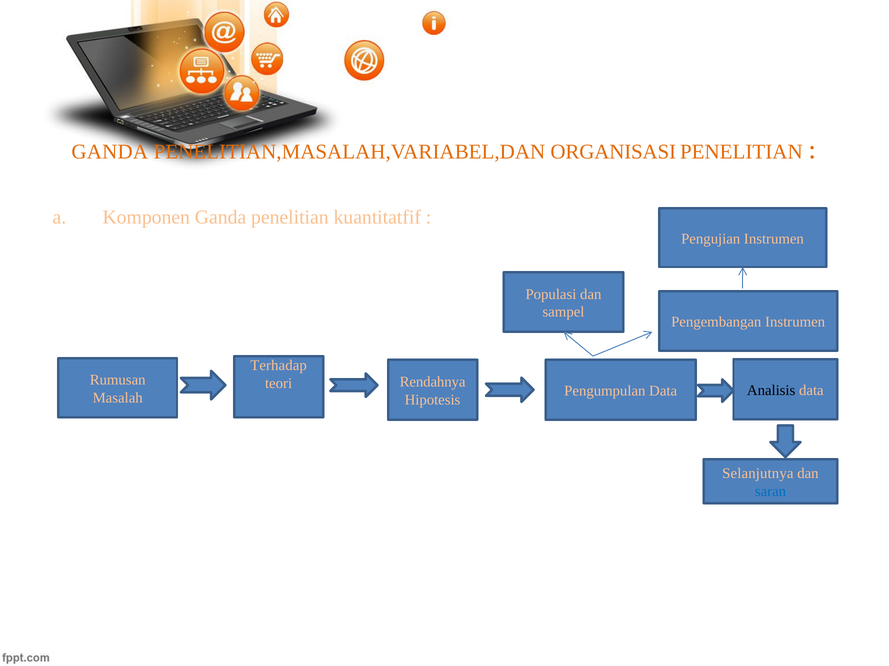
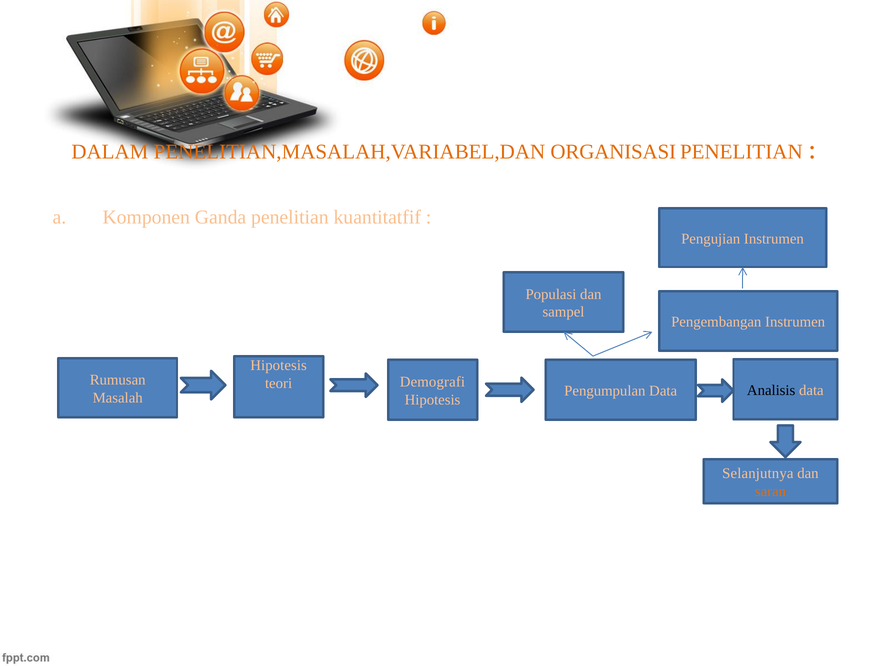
GANDA: GANDA -> DALAM (110, 152)
Terhadap: Terhadap -> Hipotesis (279, 366)
Rendahnya: Rendahnya -> Demografi (432, 382)
saran colour: blue -> orange (771, 492)
